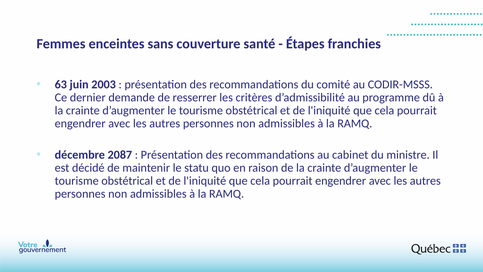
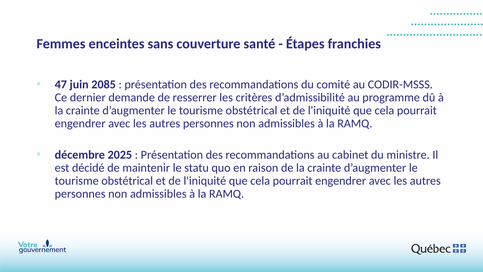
63: 63 -> 47 (61, 84)
2003: 2003 -> 2085 (104, 84)
2087: 2087 -> 2025 (120, 155)
